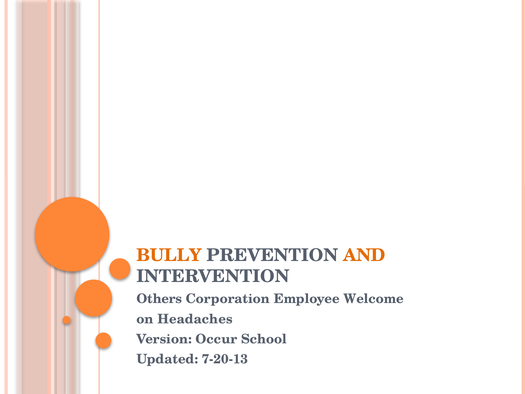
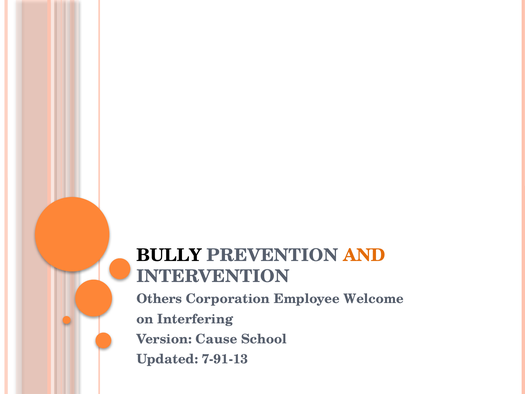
BULLY colour: orange -> black (169, 255)
Headaches: Headaches -> Interfering (195, 319)
Occur: Occur -> Cause (216, 339)
7-20-13: 7-20-13 -> 7-91-13 (225, 359)
